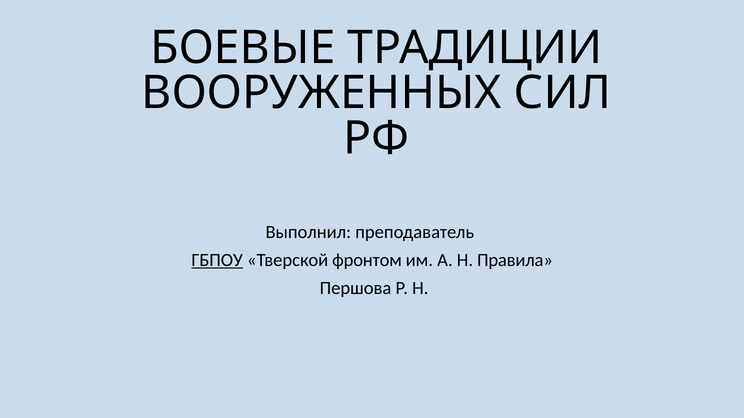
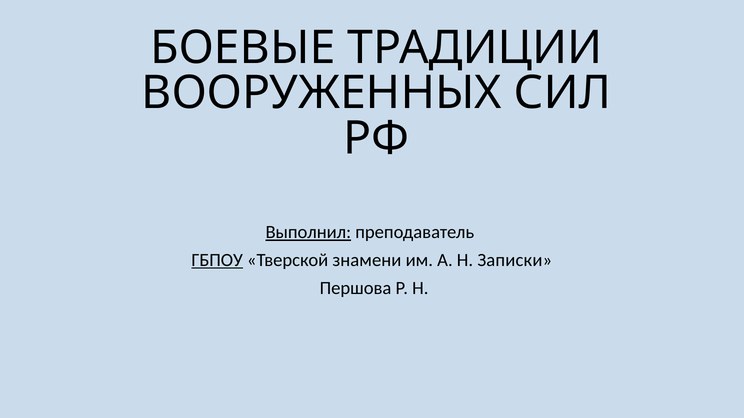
Выполнил underline: none -> present (308, 233)
фронтом: фронтом -> знамени (367, 260)
Правила: Правила -> Записки (515, 260)
